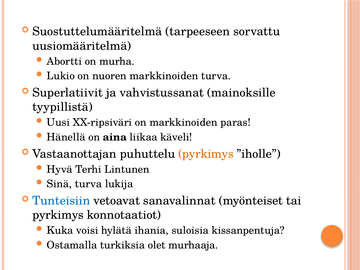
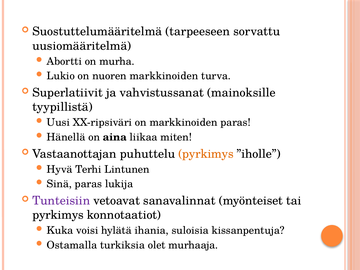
käveli: käveli -> miten (176, 137)
Sinä turva: turva -> paras (88, 184)
Tunteisiin colour: blue -> purple (61, 201)
